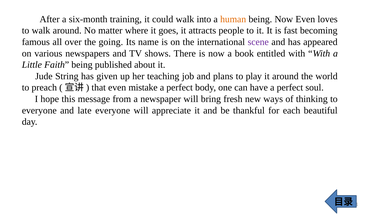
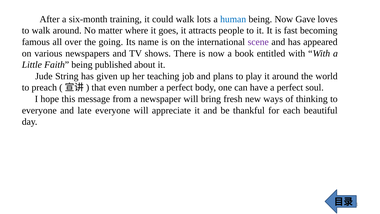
into: into -> lots (204, 19)
human colour: orange -> blue (233, 19)
Now Even: Even -> Gave (305, 19)
mistake: mistake -> number (143, 88)
